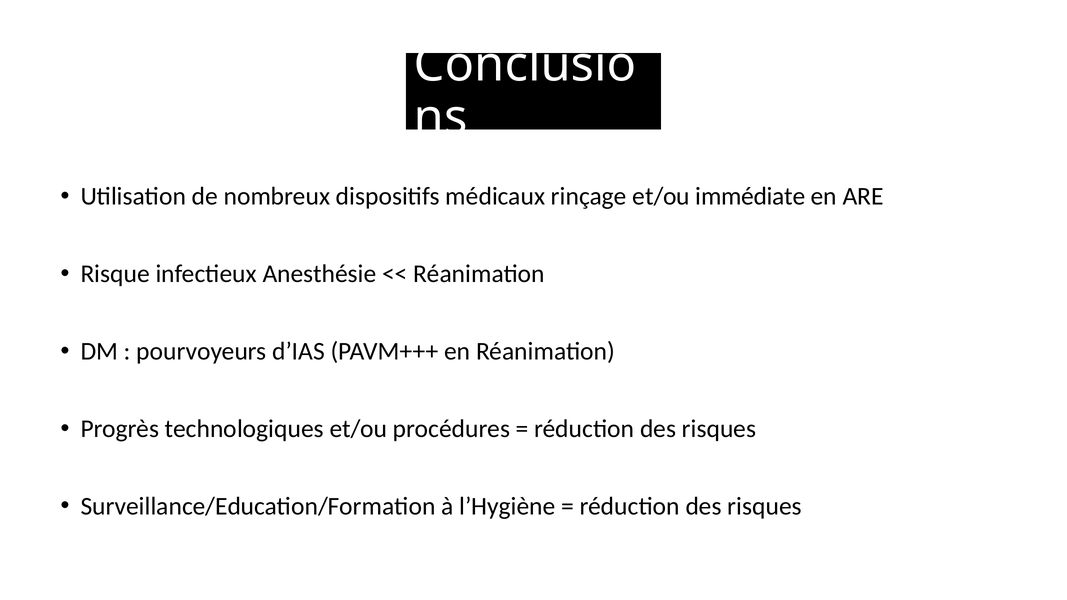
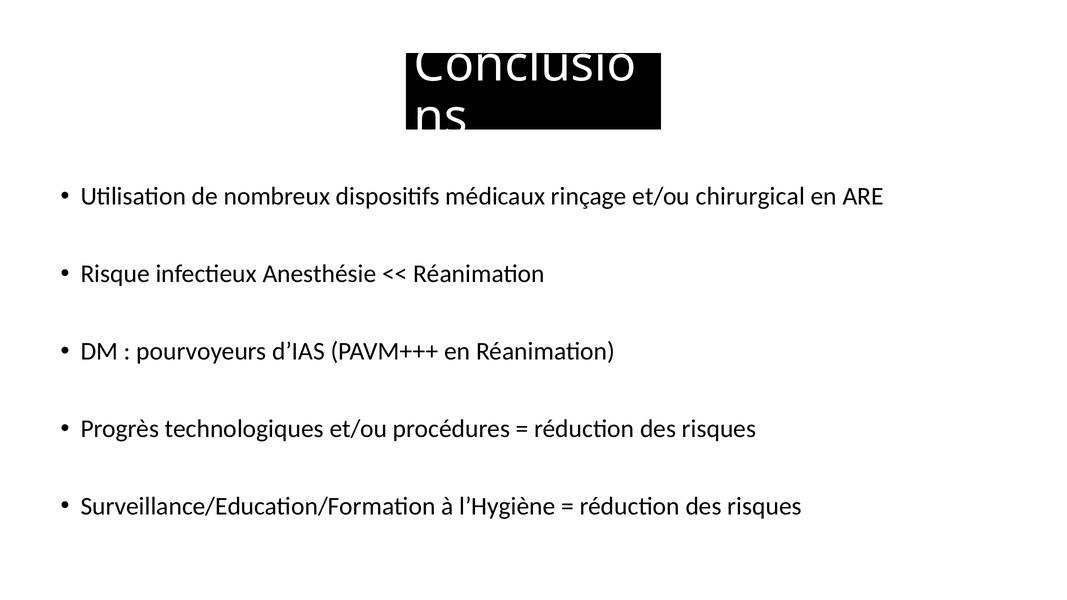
immédiate: immédiate -> chirurgical (750, 197)
